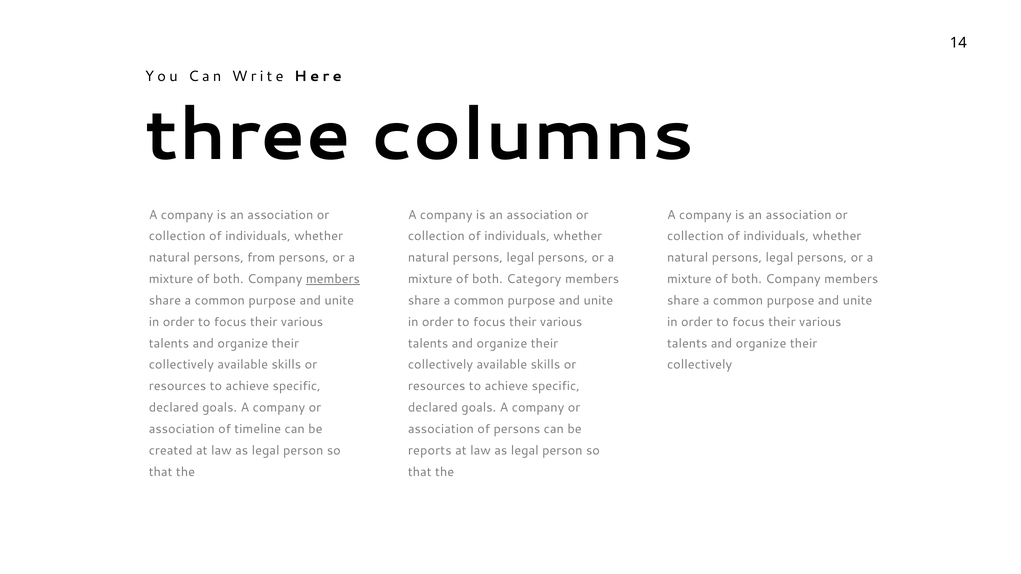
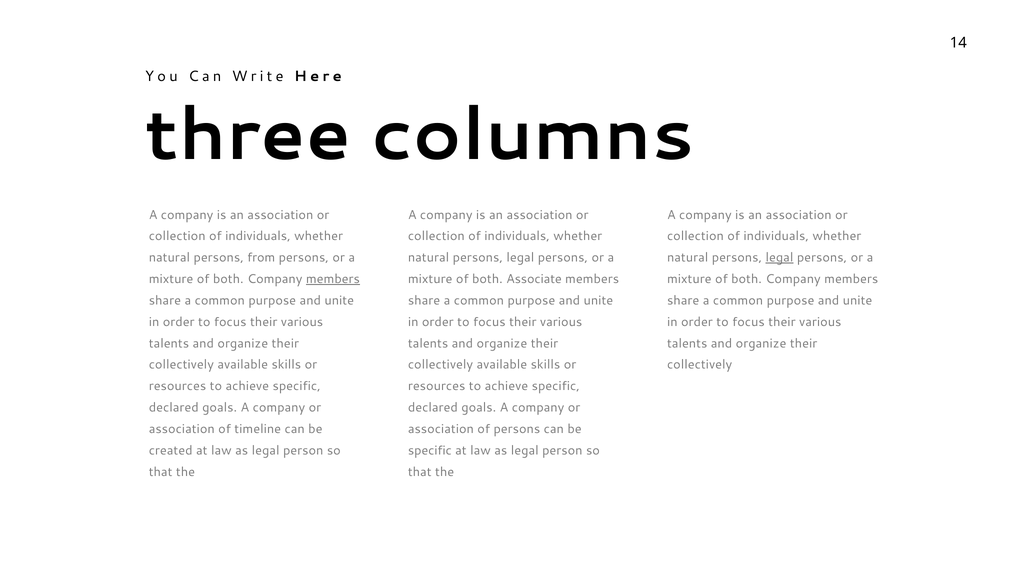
legal underline: none -> present (779, 258)
Category: Category -> Associate (534, 279)
reports: reports -> specific (430, 451)
